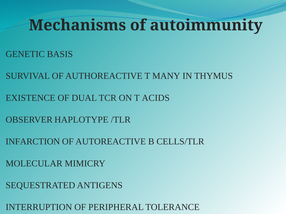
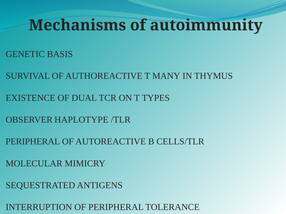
ACIDS: ACIDS -> TYPES (156, 98)
INFARCTION: INFARCTION -> PERIPHERAL (33, 142)
